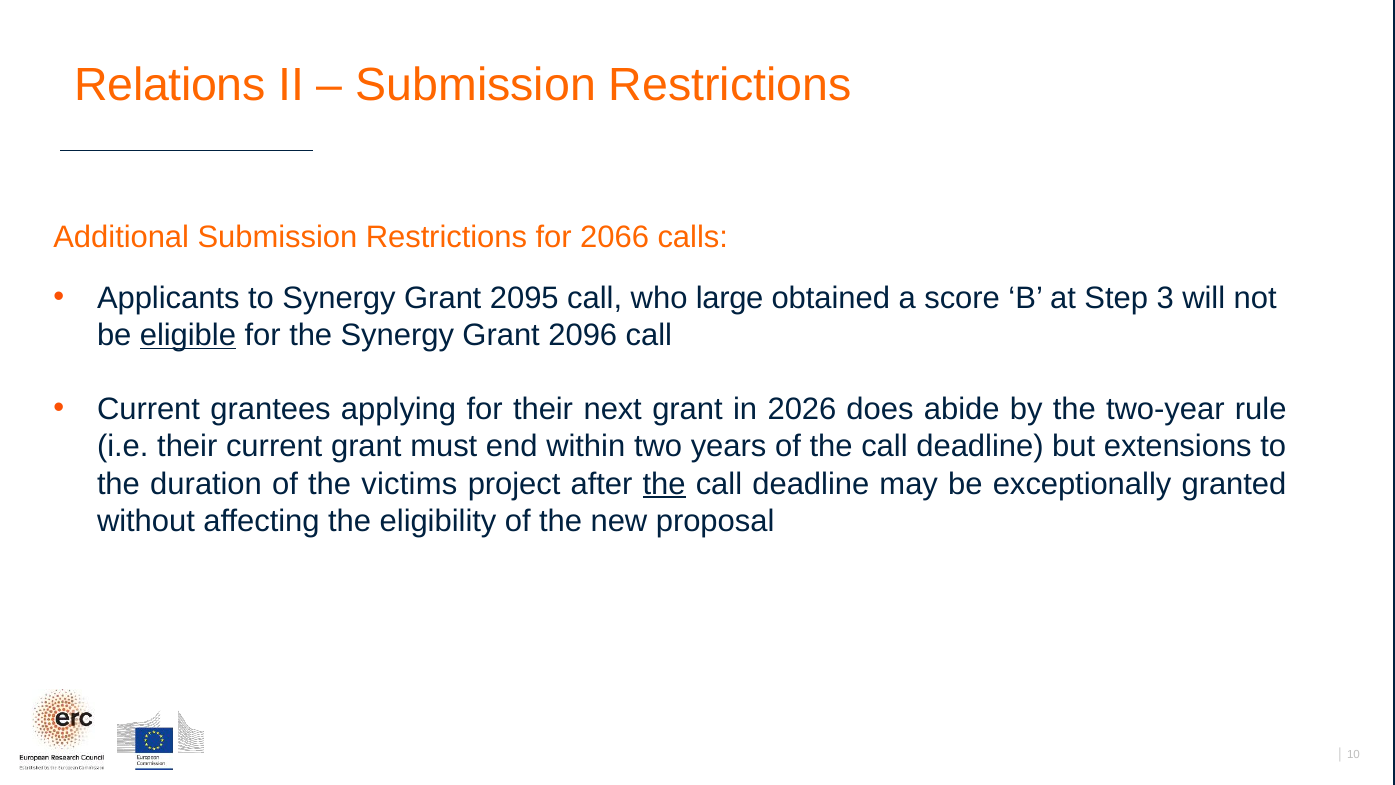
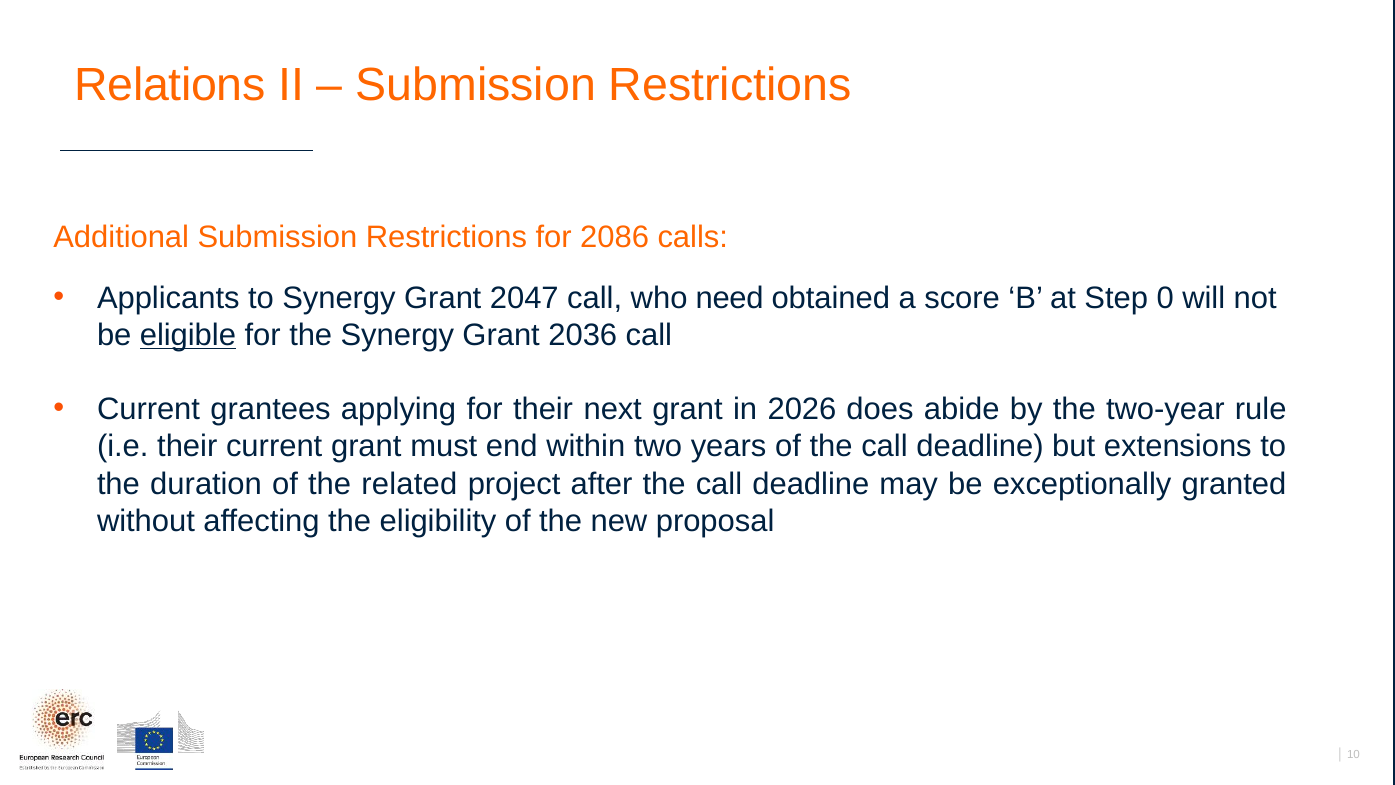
2066: 2066 -> 2086 (615, 237)
2095: 2095 -> 2047 (524, 298)
large: large -> need (730, 298)
3: 3 -> 0 (1165, 298)
2096: 2096 -> 2036 (583, 335)
victims: victims -> related (409, 484)
the underline: present -> none (664, 484)
